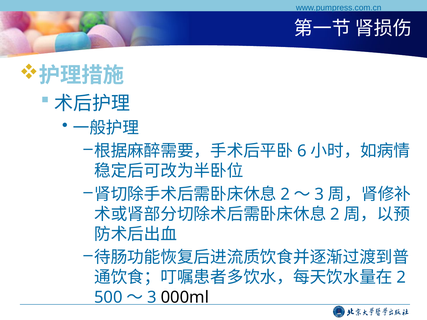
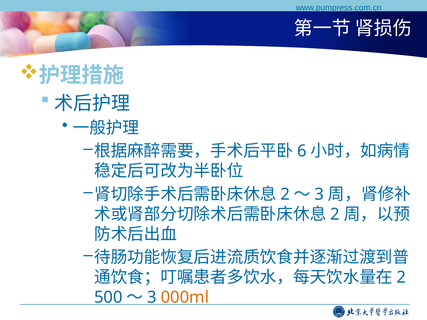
000ml colour: black -> orange (185, 298)
